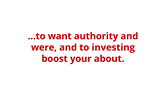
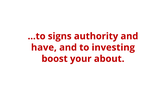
want: want -> signs (60, 36)
were: were -> have (44, 47)
